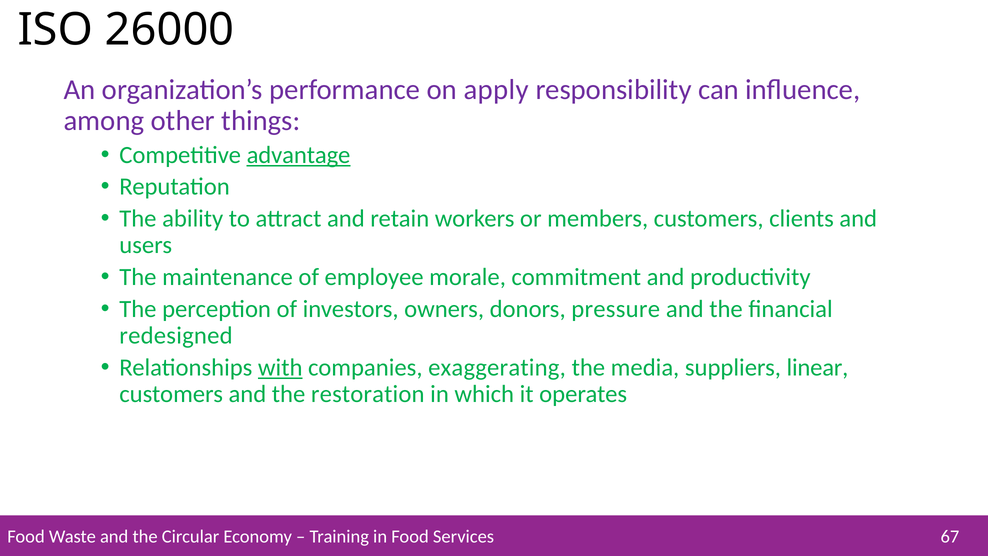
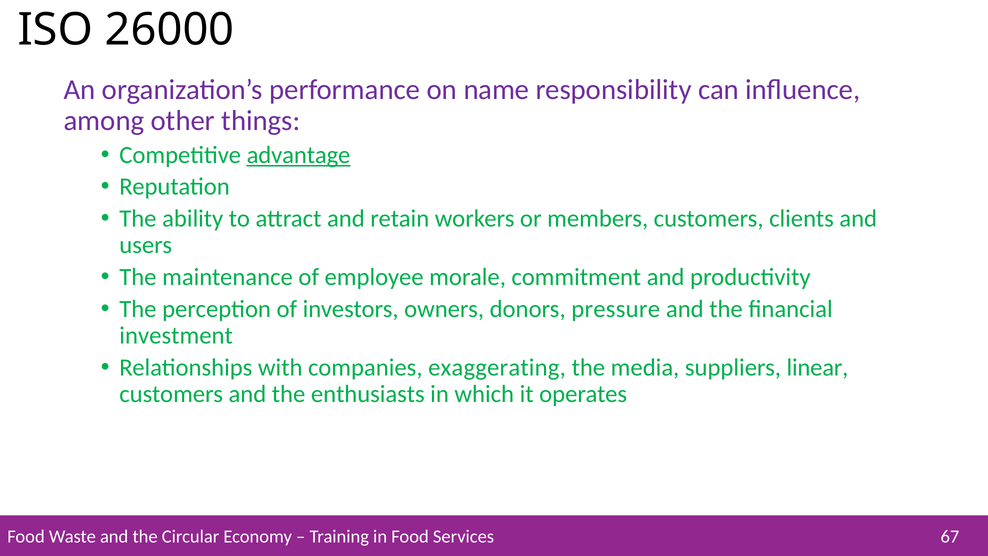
apply: apply -> name (496, 90)
redesigned: redesigned -> investment (176, 335)
with underline: present -> none (280, 367)
restoration: restoration -> enthusiasts (368, 394)
